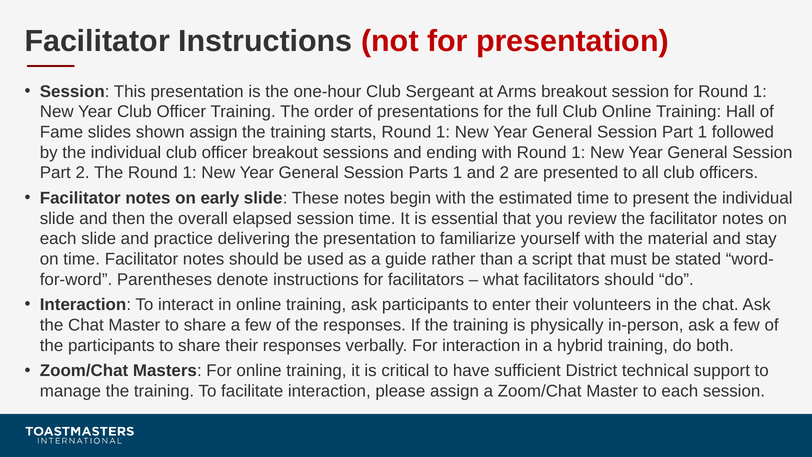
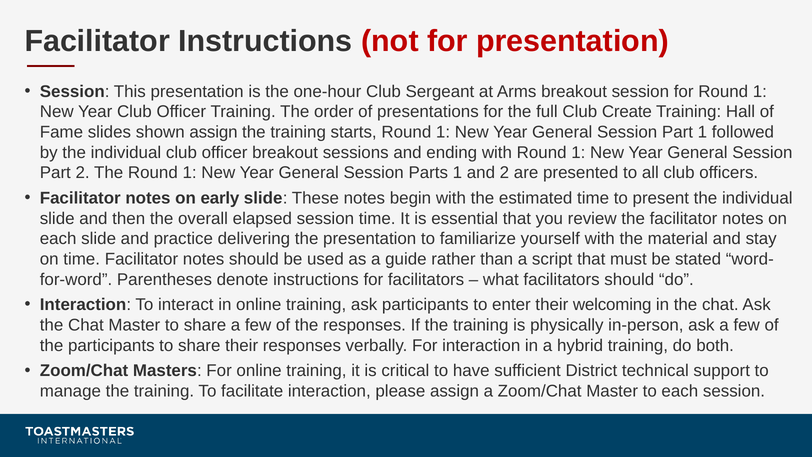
Club Online: Online -> Create (627, 112)
volunteers: volunteers -> welcoming (612, 305)
